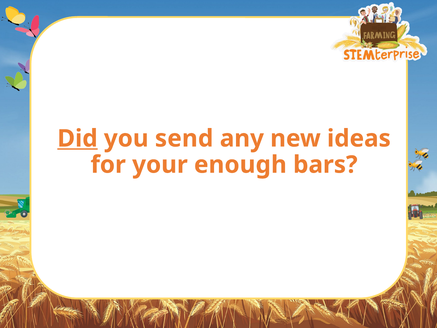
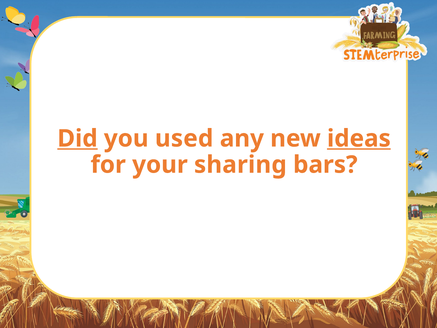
send: send -> used (184, 138)
ideas underline: none -> present (359, 138)
enough: enough -> sharing (240, 165)
